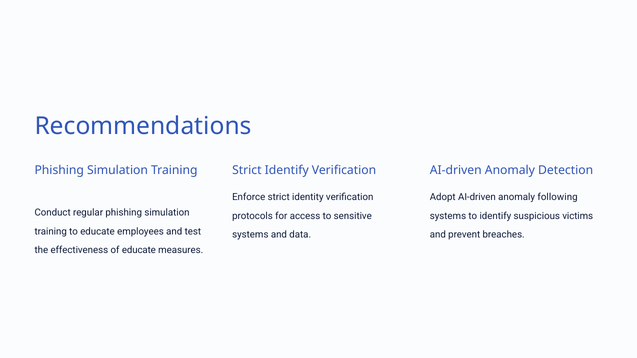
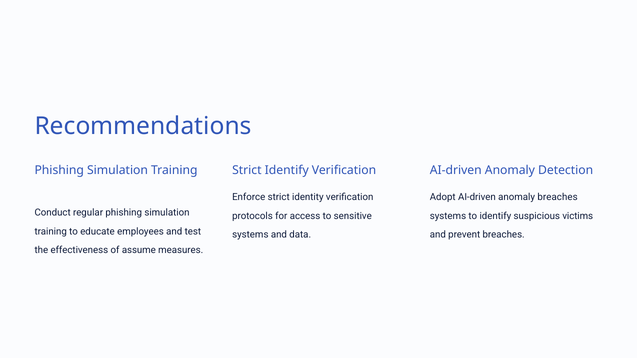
anomaly following: following -> breaches (558, 197)
of educate: educate -> assume (139, 250)
